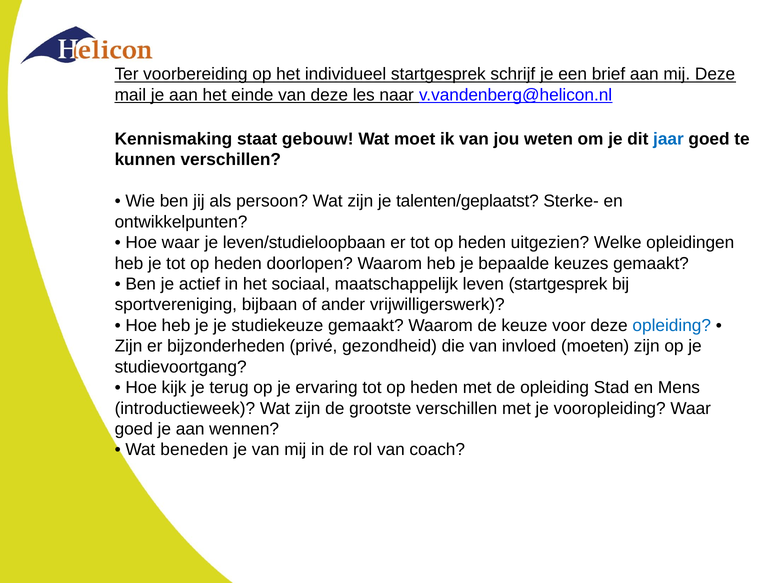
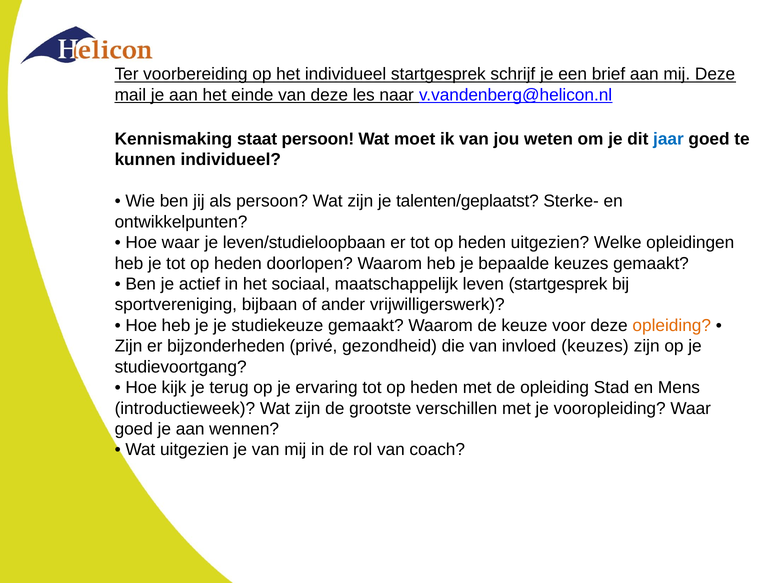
staat gebouw: gebouw -> persoon (318, 139)
kunnen verschillen: verschillen -> individueel (231, 160)
opleiding colour: blue -> orange (672, 325)
invloed moeten: moeten -> keuzes (595, 346)
Wat beneden: beneden -> uitgezien (194, 450)
